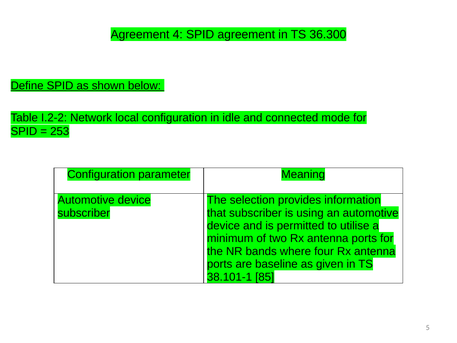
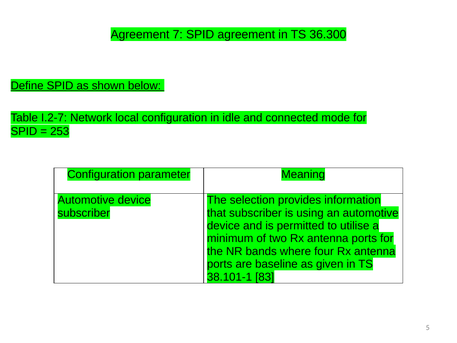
4: 4 -> 7 (178, 34)
I.2-2: I.2-2 -> I.2-7 (54, 118)
85: 85 -> 83 (265, 277)
